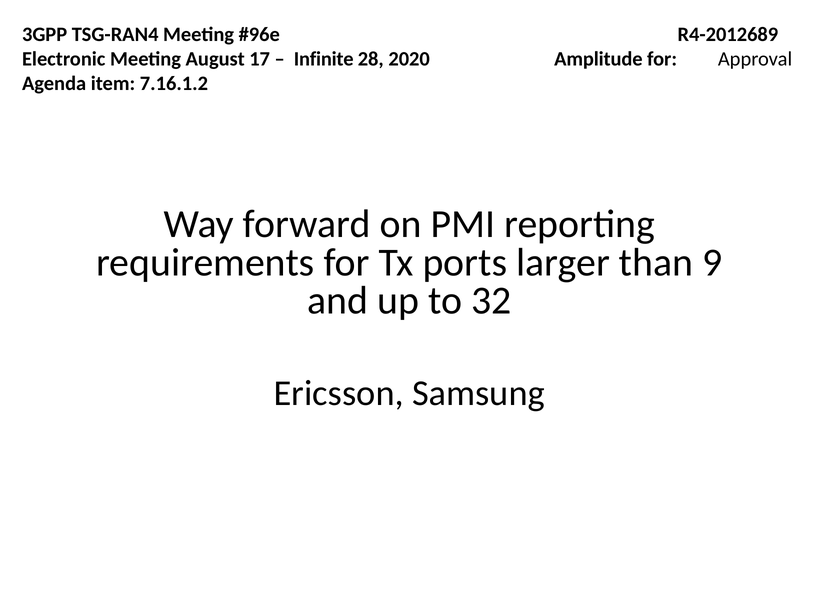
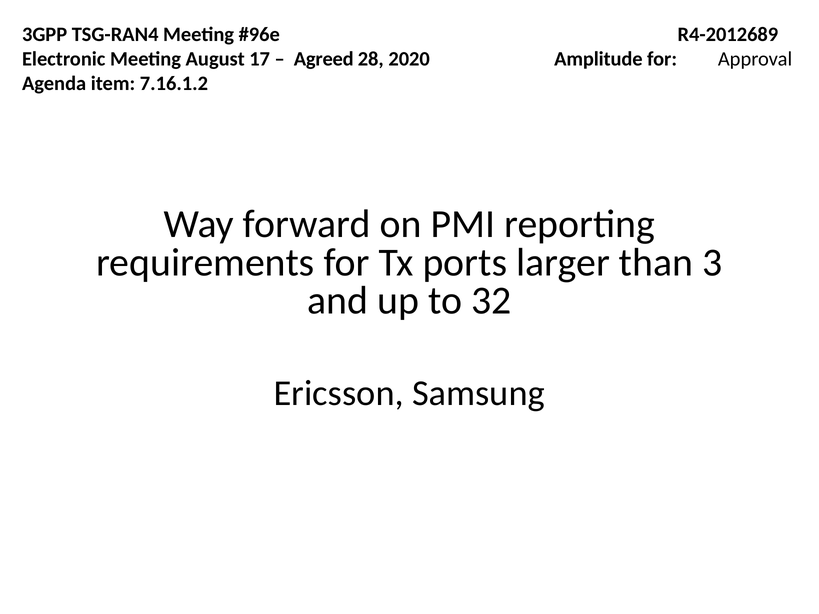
Infinite: Infinite -> Agreed (324, 59)
9: 9 -> 3 (712, 263)
